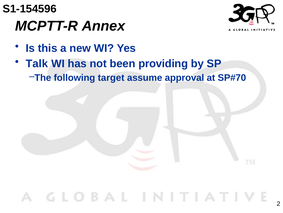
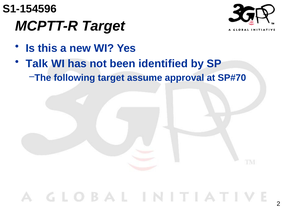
MCPTT-R Annex: Annex -> Target (103, 26)
providing: providing -> identified (163, 63)
